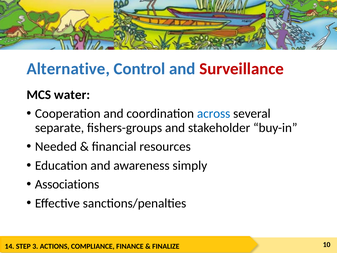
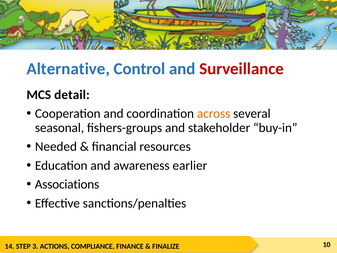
water: water -> detail (72, 95)
across colour: blue -> orange (214, 113)
separate: separate -> seasonal (60, 128)
simply: simply -> earlier (190, 165)
